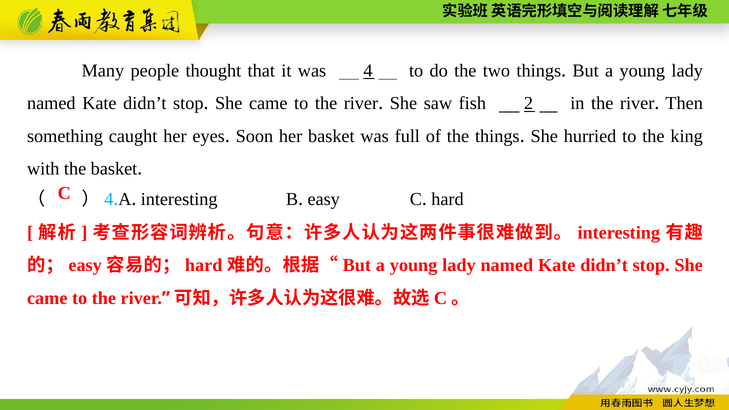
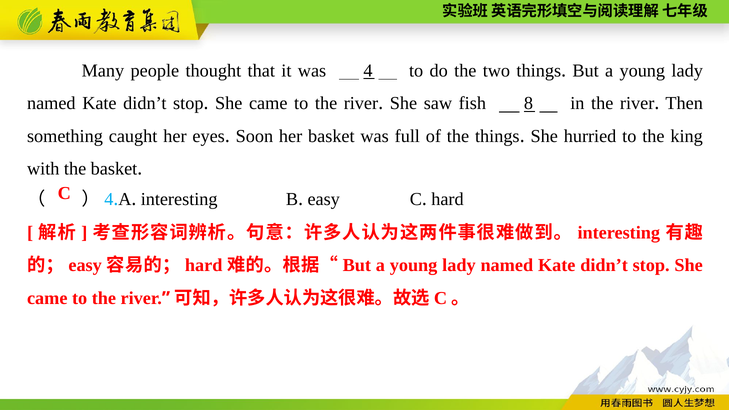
2: 2 -> 8 (528, 103)
